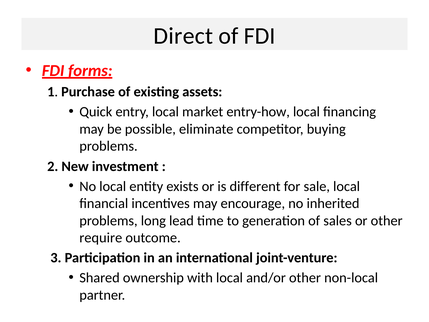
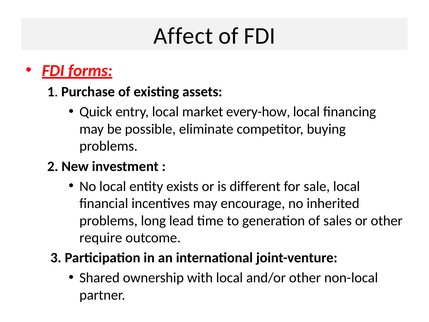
Direct: Direct -> Affect (183, 36)
entry-how: entry-how -> every-how (258, 112)
